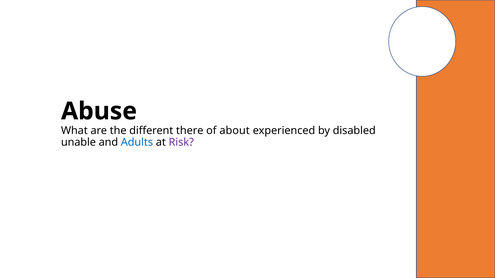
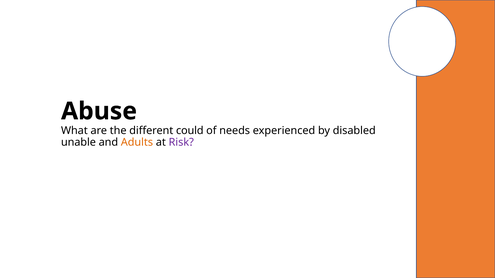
there: there -> could (190, 131)
about: about -> needs (235, 131)
Adults colour: blue -> orange (137, 142)
